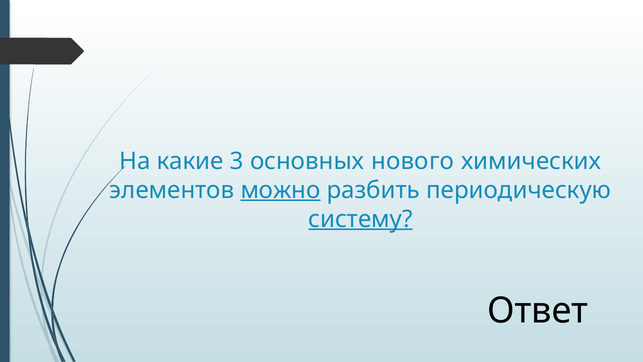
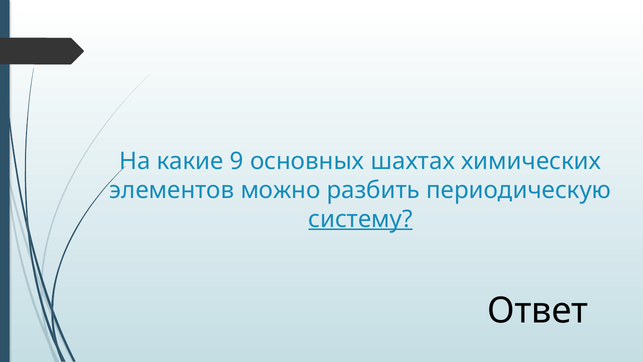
3: 3 -> 9 (237, 161)
нового: нового -> шахтах (413, 161)
можно underline: present -> none (281, 190)
